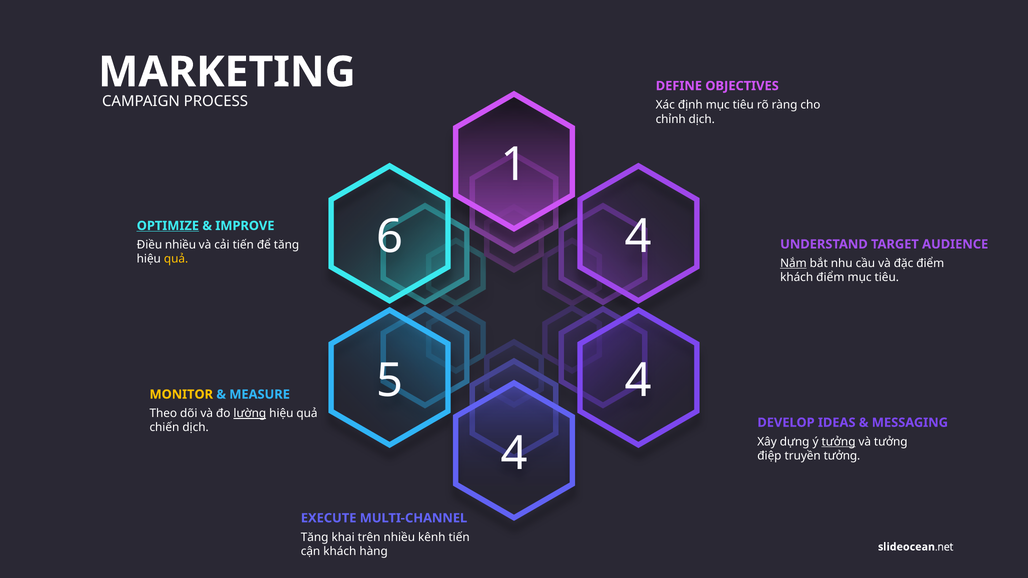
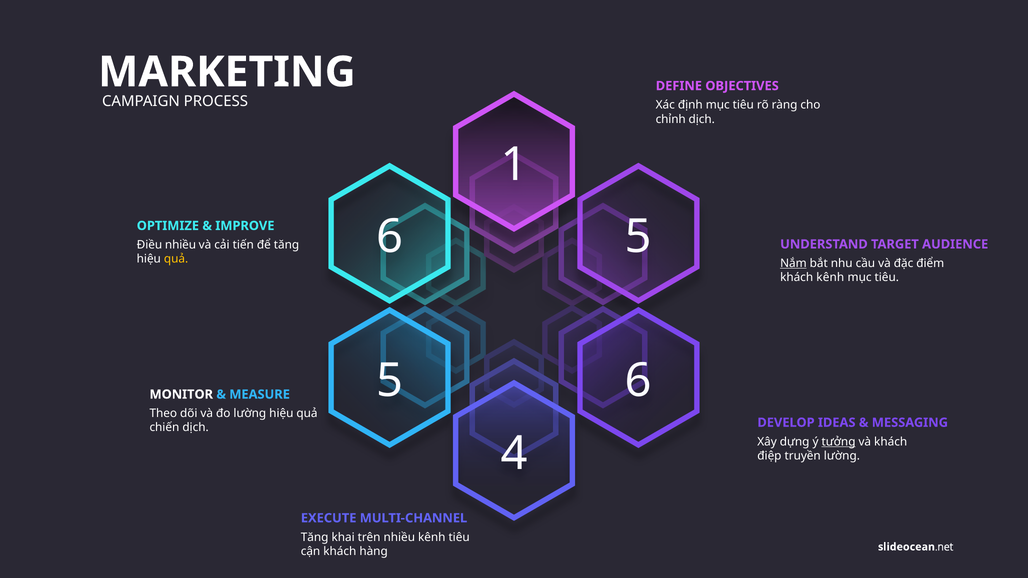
6 4: 4 -> 5 (638, 237)
OPTIMIZE underline: present -> none (168, 226)
khách điểm: điểm -> kênh (830, 278)
5 4: 4 -> 6 (638, 381)
MONITOR colour: yellow -> white (181, 395)
lường underline: present -> none (250, 414)
và tưởng: tưởng -> khách (891, 442)
truyền tưởng: tưởng -> lường (842, 456)
kênh tiến: tiến -> tiêu (459, 537)
